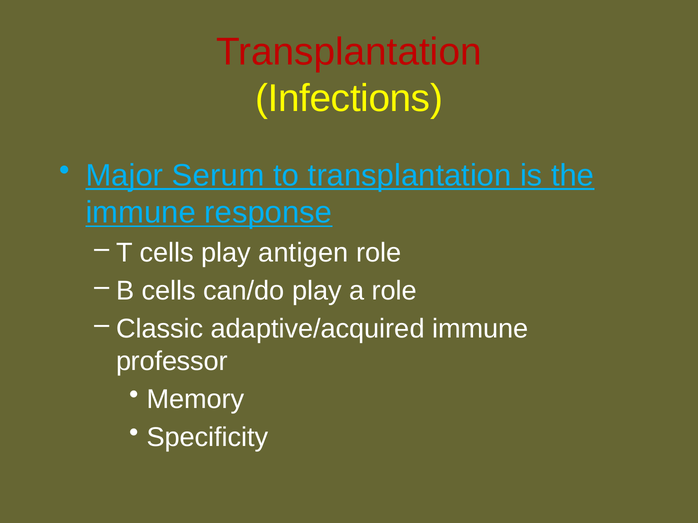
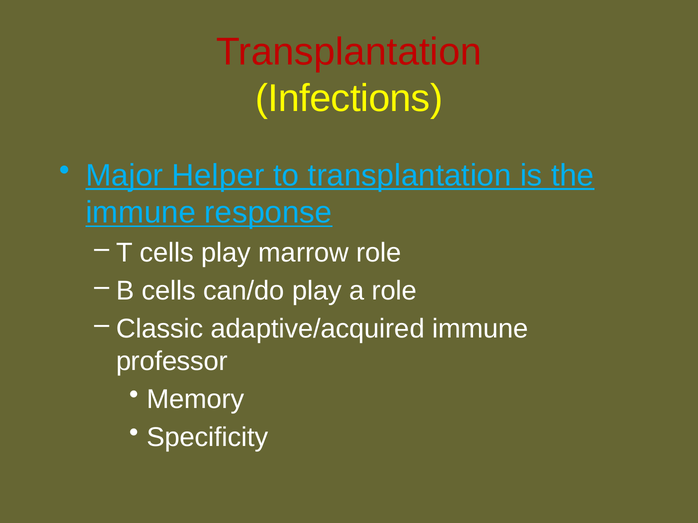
Serum: Serum -> Helper (218, 176)
antigen: antigen -> marrow (304, 253)
